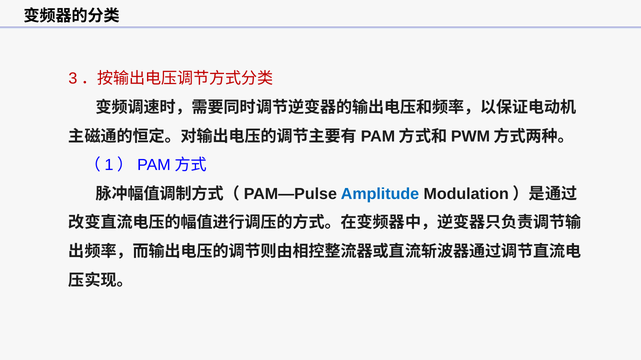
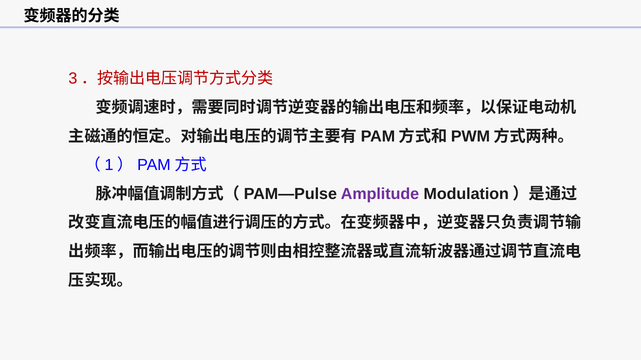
Amplitude colour: blue -> purple (380, 194)
